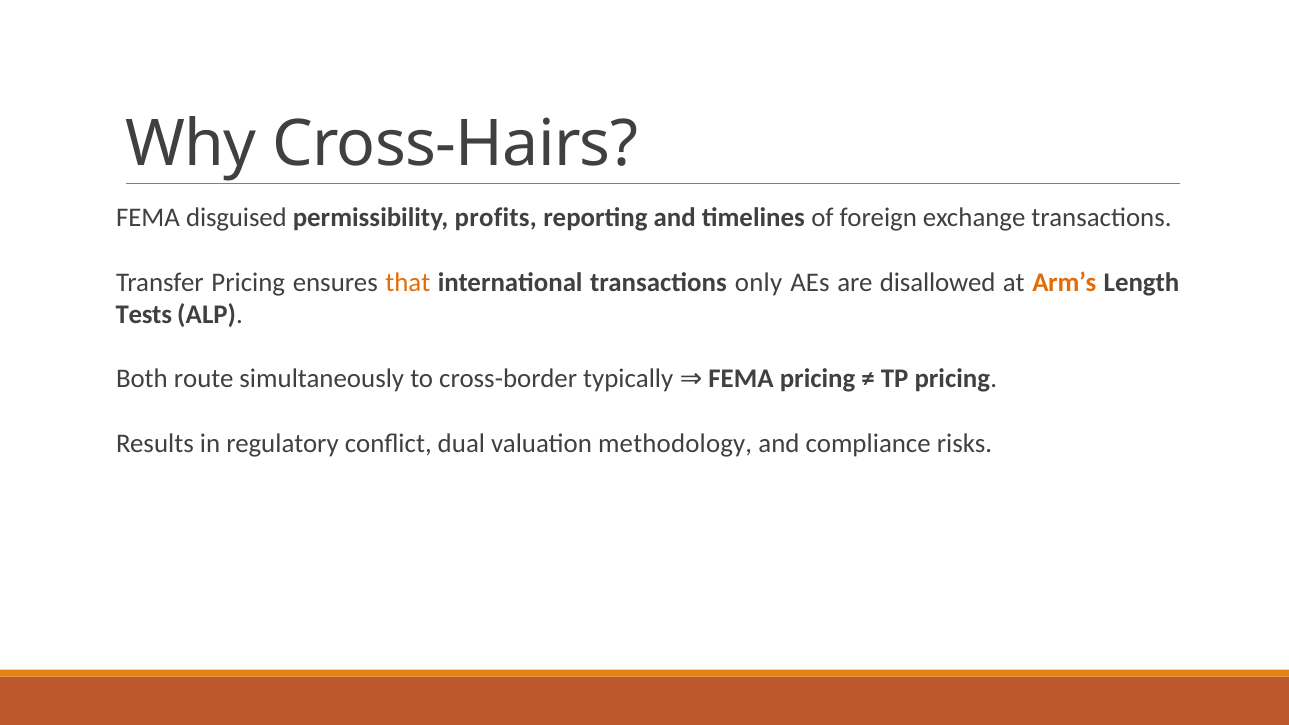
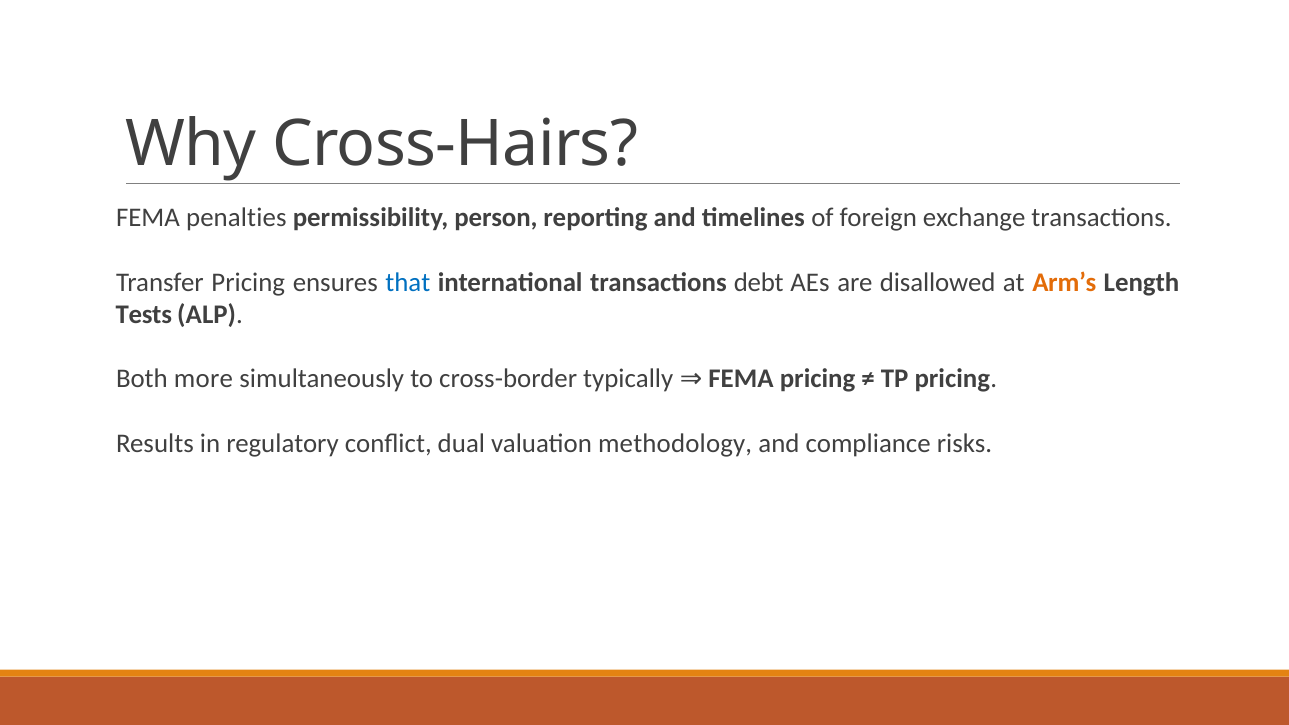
disguised: disguised -> penalties (236, 218)
profits: profits -> person (496, 218)
that colour: orange -> blue (408, 282)
only: only -> debt (759, 282)
route: route -> more (204, 379)
